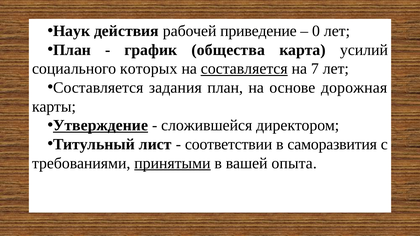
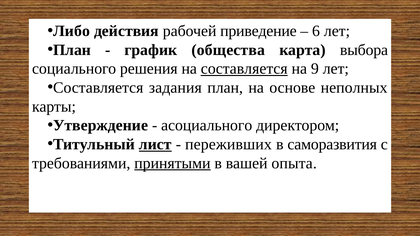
Наук: Наук -> Либо (72, 31)
0: 0 -> 6 (316, 31)
усилий: усилий -> выбора (364, 50)
которых: которых -> решения (149, 69)
7: 7 -> 9 (315, 69)
дорожная: дорожная -> неполных (354, 88)
Утверждение underline: present -> none (101, 126)
сложившейся: сложившейся -> асоциального (207, 126)
лист underline: none -> present (155, 144)
соответствии: соответствии -> переживших (228, 144)
